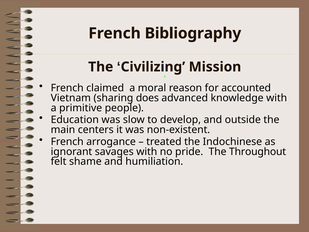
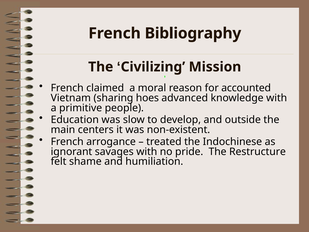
does: does -> hoes (147, 98)
Throughout: Throughout -> Restructure (257, 151)
